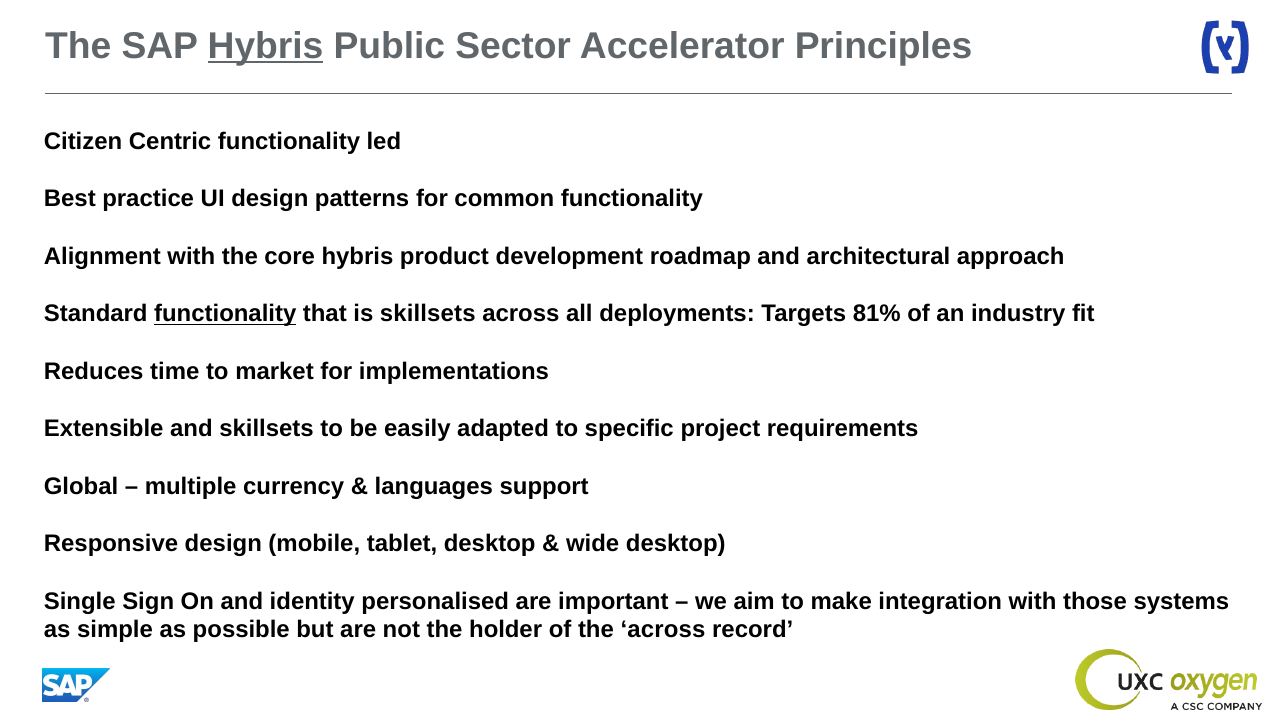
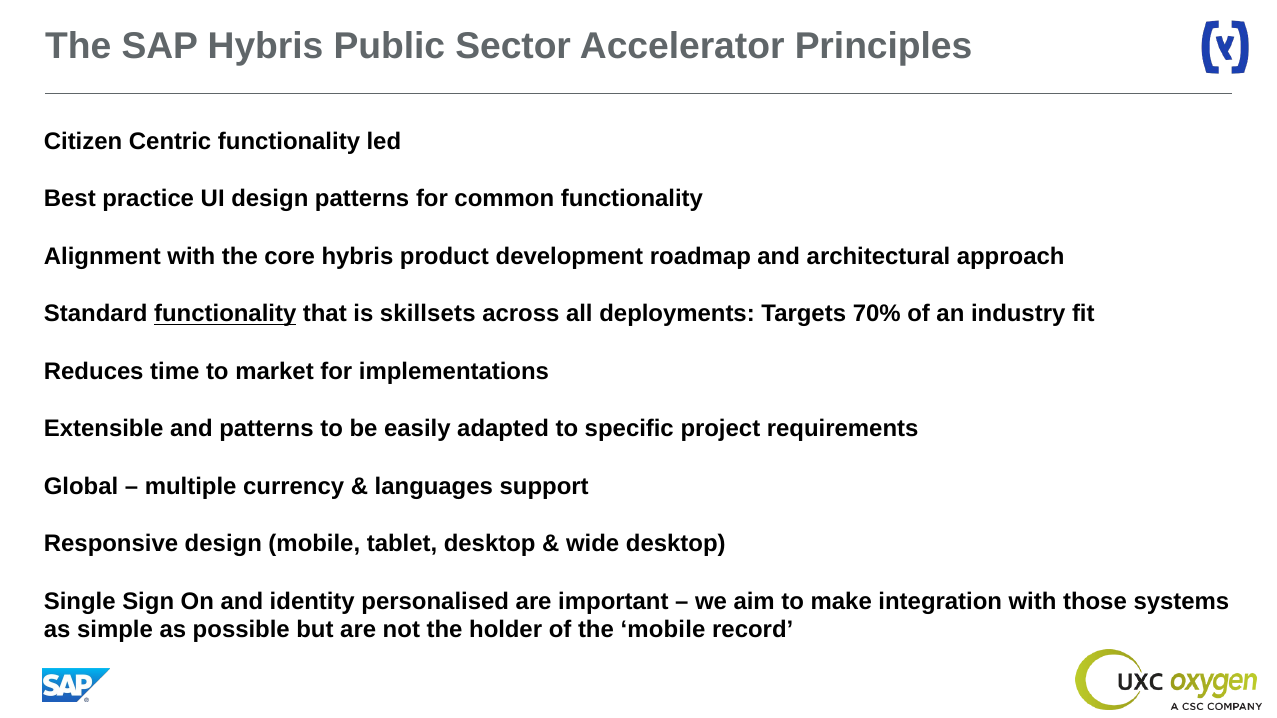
Hybris underline: present -> none (266, 46)
81%: 81% -> 70% (877, 314)
and skillsets: skillsets -> patterns (266, 429)
the across: across -> mobile (663, 630)
